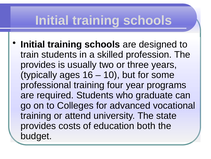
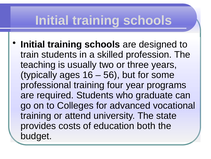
provides: provides -> teaching (38, 65)
10: 10 -> 56 (112, 75)
